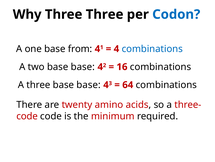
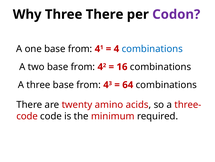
Three Three: Three -> There (105, 14)
Codon colour: blue -> purple (176, 14)
two base base: base -> from (83, 67)
three base base: base -> from (89, 85)
